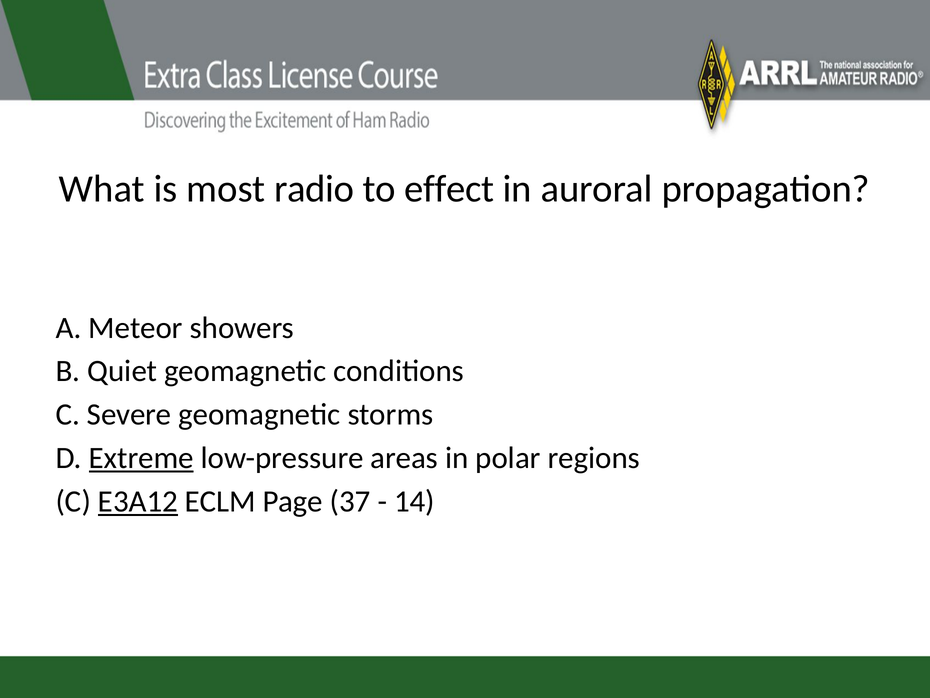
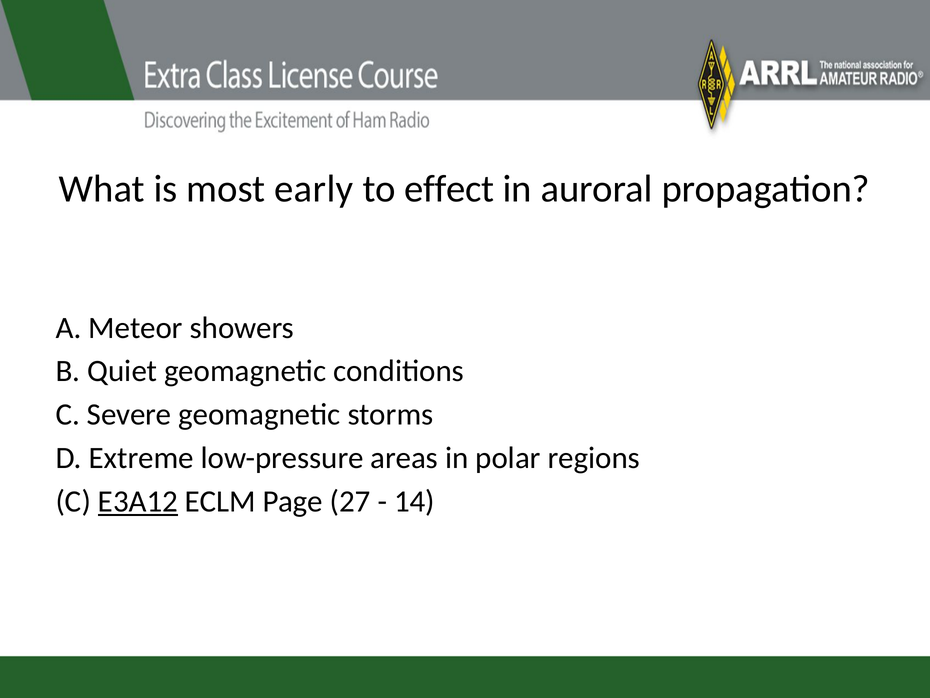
radio: radio -> early (314, 189)
Extreme underline: present -> none (141, 458)
37: 37 -> 27 (350, 501)
